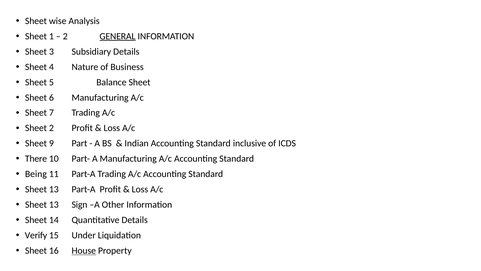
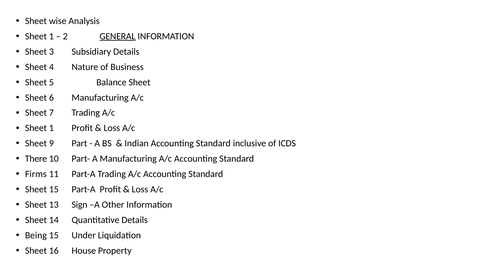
2: 2 -> 1 (51, 128)
Being: Being -> Firms (36, 174)
13: 13 -> 15 (54, 189)
Verify: Verify -> Being (36, 235)
House underline: present -> none (84, 250)
